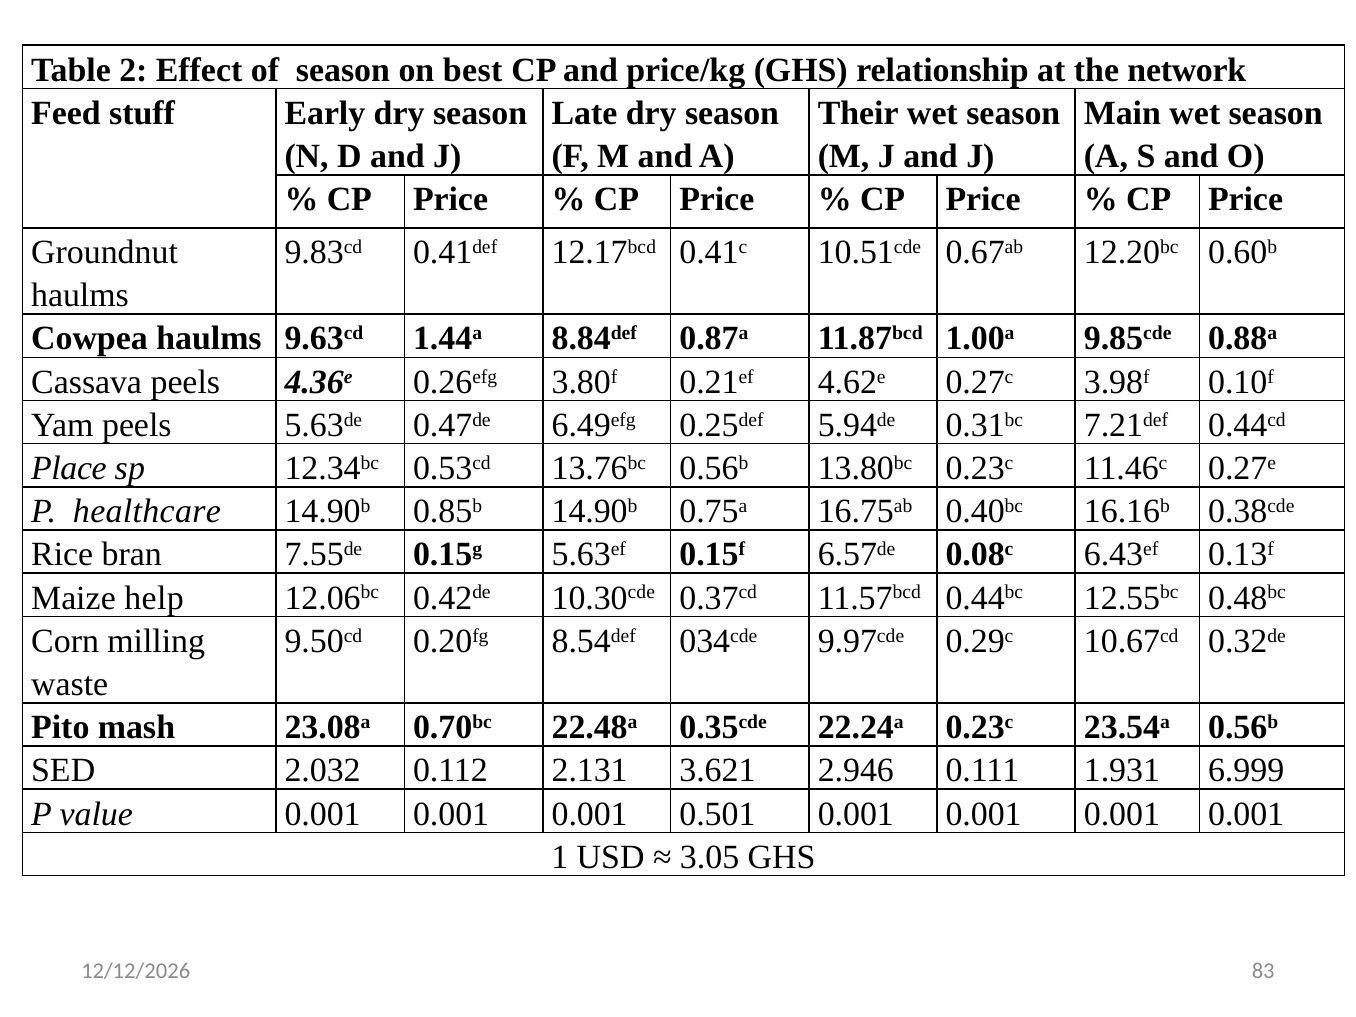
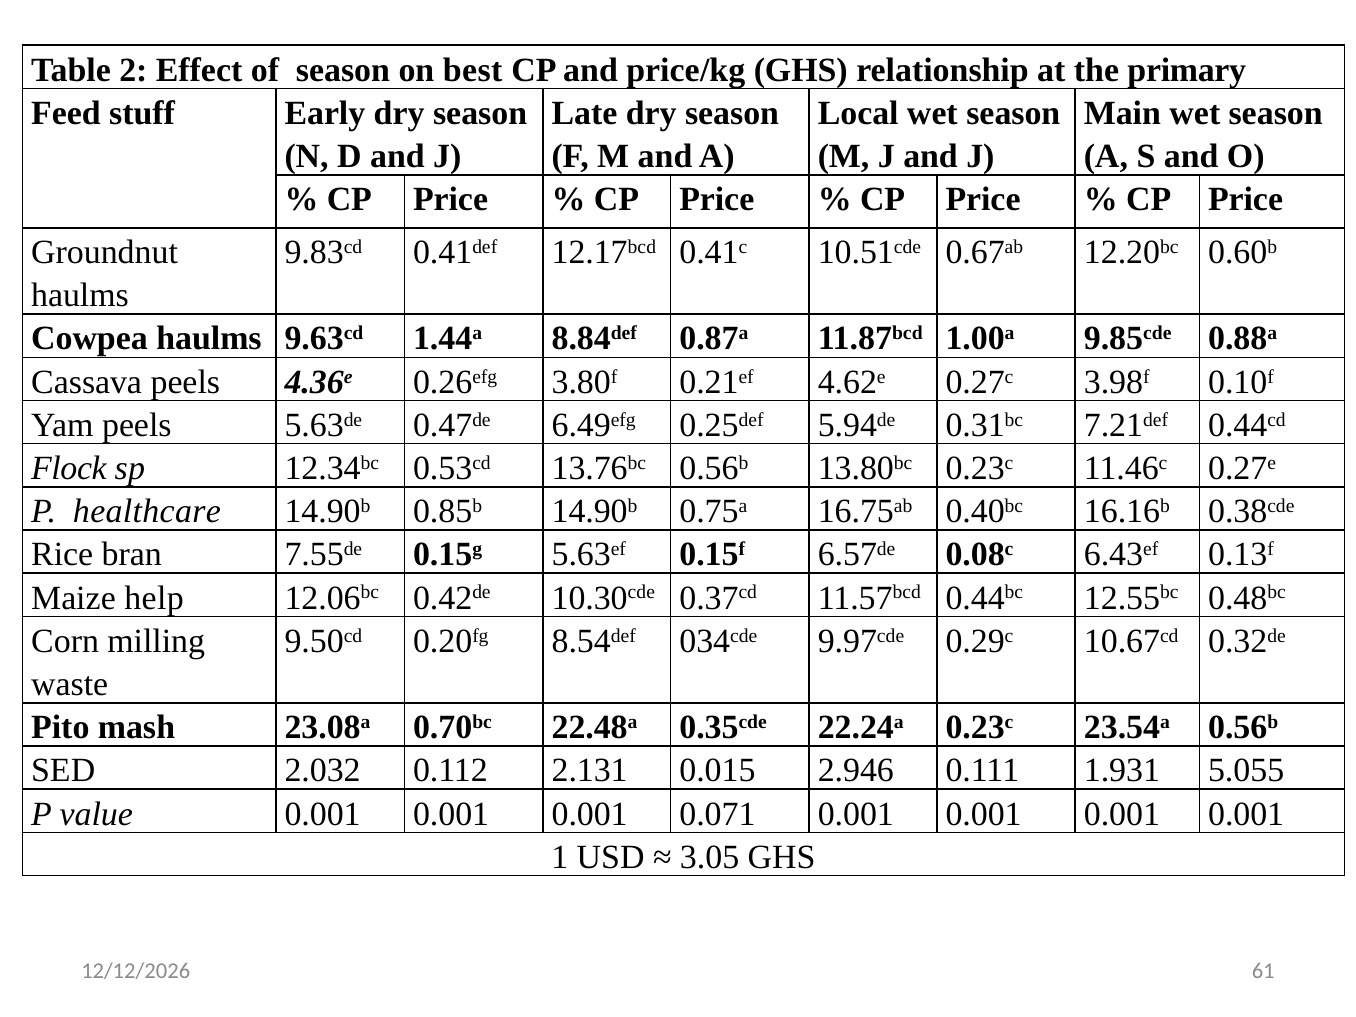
network: network -> primary (1187, 70)
Their: Their -> Local (858, 113)
Place: Place -> Flock (69, 468)
3.621: 3.621 -> 0.015 (717, 771)
6.999: 6.999 -> 5.055 (1246, 771)
0.501: 0.501 -> 0.071 (717, 814)
83: 83 -> 61 (1263, 971)
